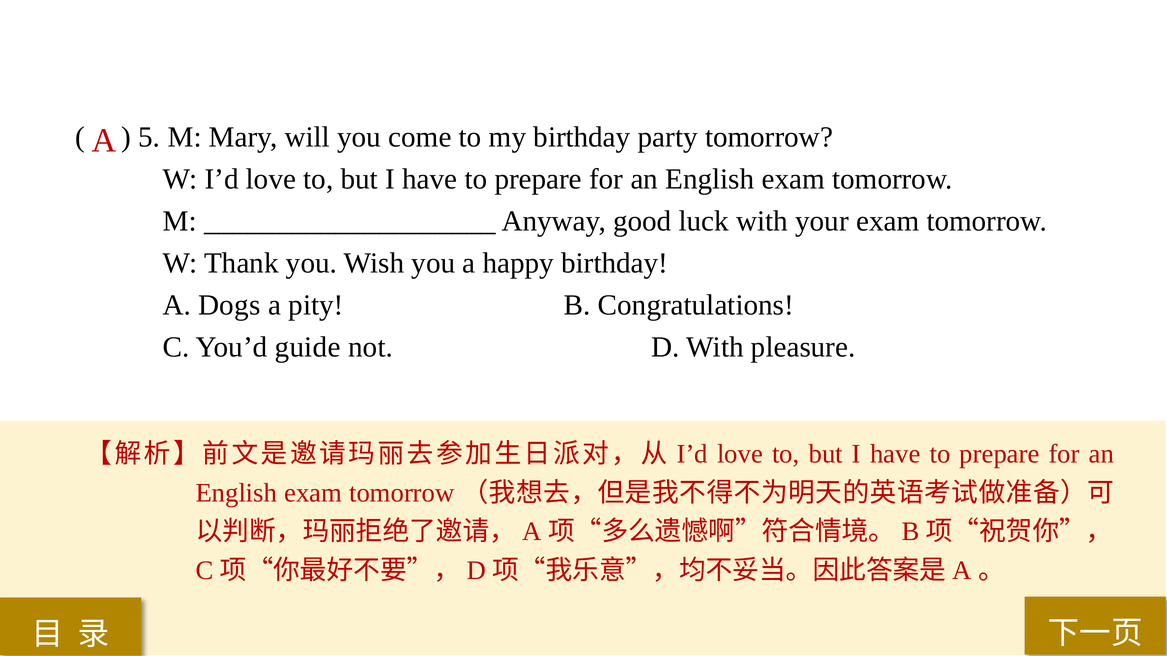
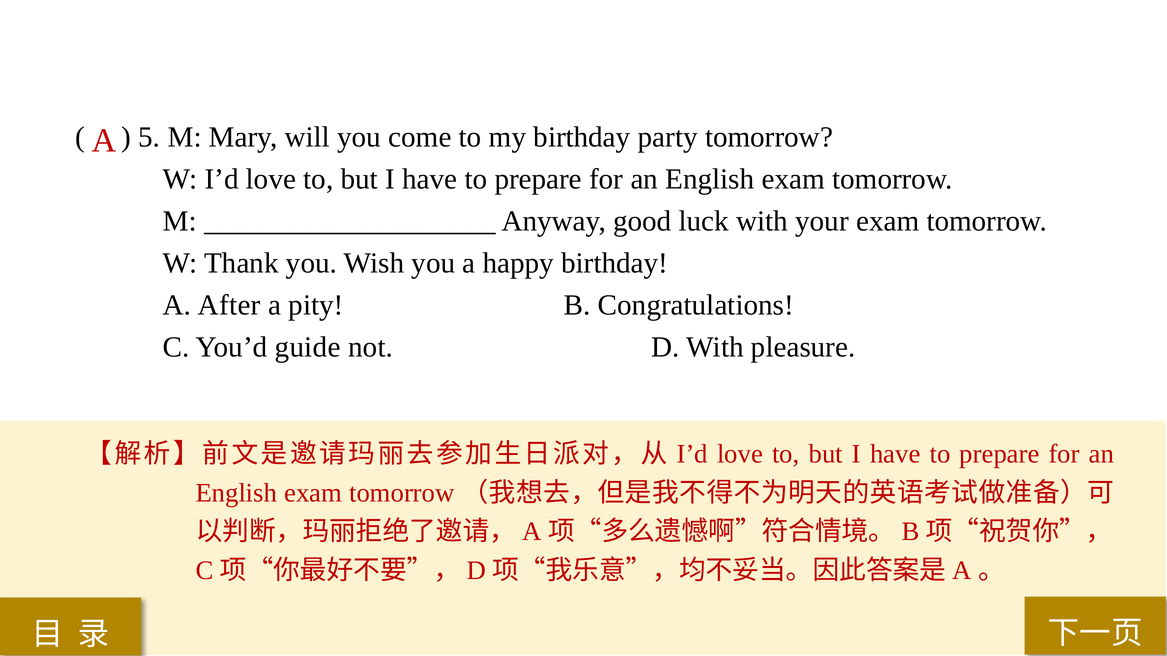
Dogs: Dogs -> After (229, 305)
